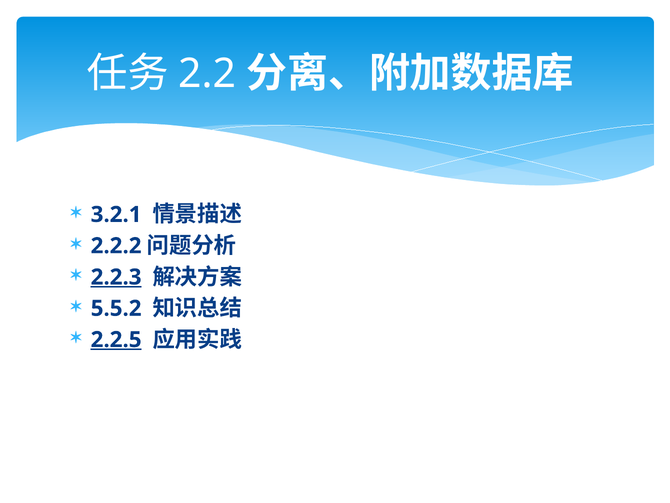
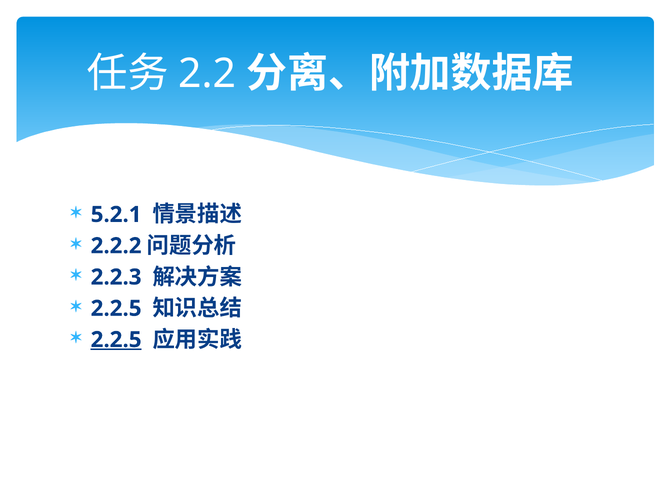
3.2.1: 3.2.1 -> 5.2.1 (116, 214)
2.2.3 underline: present -> none (116, 277)
5.5.2: 5.5.2 -> 2.2.5 (116, 308)
